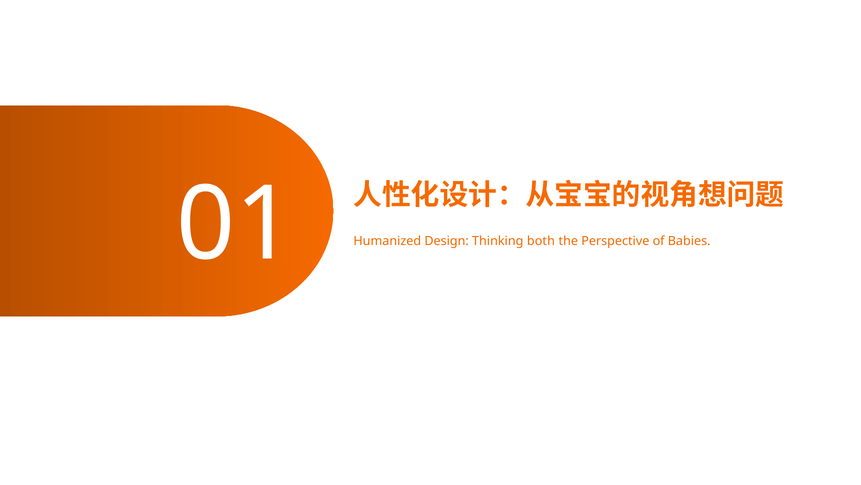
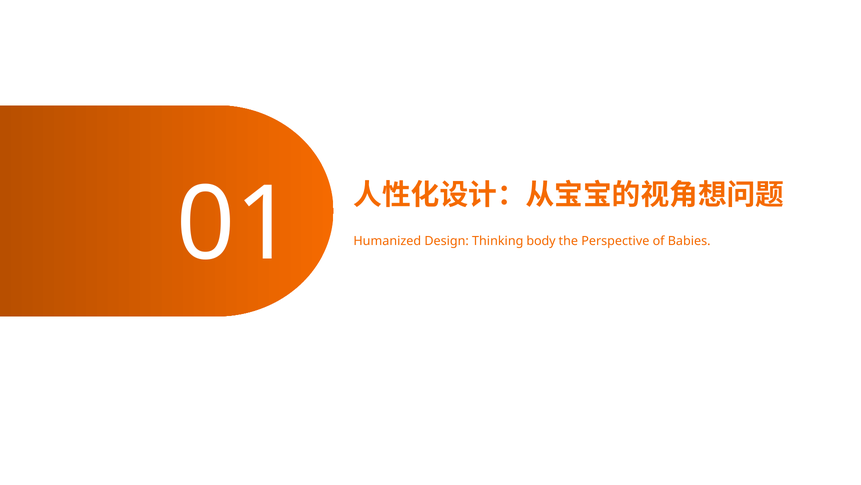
both: both -> body (541, 241)
